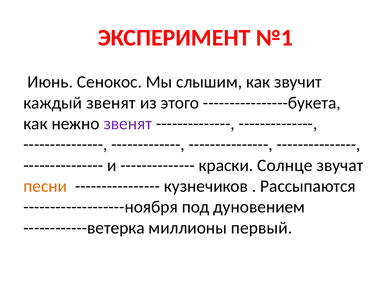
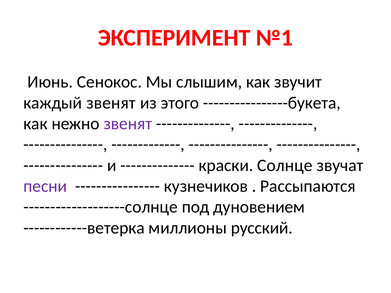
песни colour: orange -> purple (45, 186)
-------------------ноября: -------------------ноября -> -------------------солнце (101, 207)
первый: первый -> русский (262, 228)
